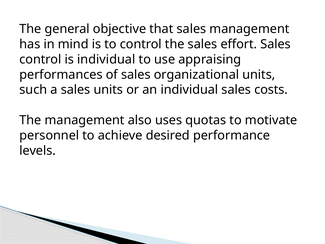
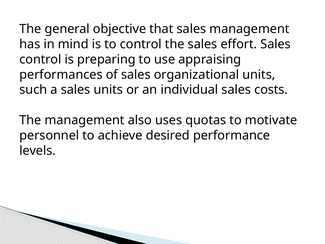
is individual: individual -> preparing (106, 59)
